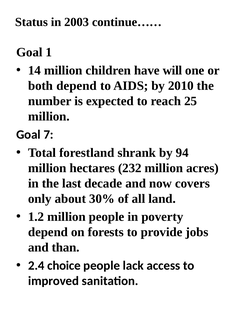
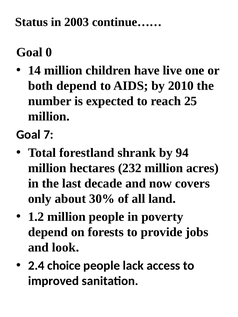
1: 1 -> 0 (49, 52)
will: will -> live (172, 70)
than: than -> look (65, 248)
